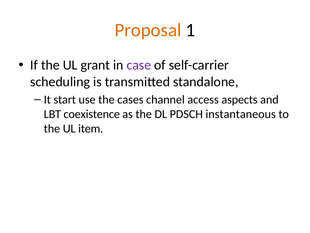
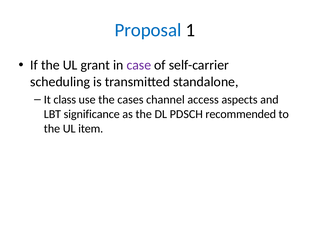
Proposal colour: orange -> blue (148, 30)
start: start -> class (65, 99)
coexistence: coexistence -> significance (92, 114)
instantaneous: instantaneous -> recommended (241, 114)
